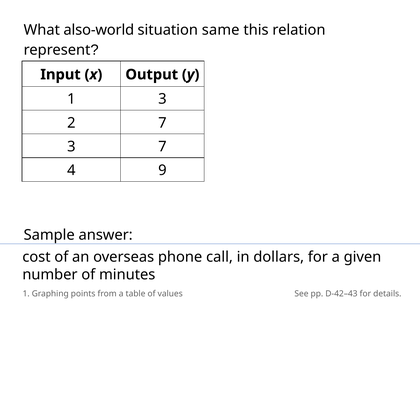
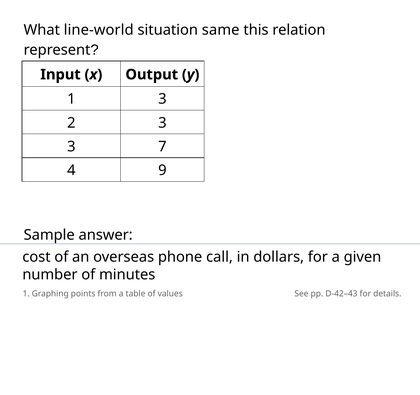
also-world: also-world -> line-world (99, 30)
2 7: 7 -> 3 (162, 123)
